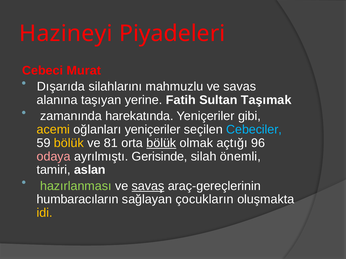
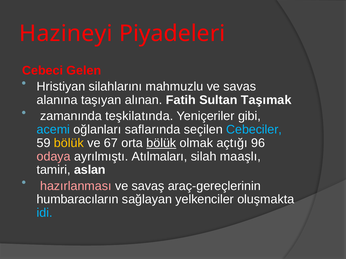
Murat: Murat -> Gelen (84, 71)
Dışarıda: Dışarıda -> Hristiyan (61, 87)
yerine: yerine -> alınan (144, 100)
harekatında: harekatında -> teşkilatında (139, 116)
acemi colour: yellow -> light blue (53, 130)
oğlanları yeniçeriler: yeniçeriler -> saflarında (153, 130)
81: 81 -> 67 (111, 143)
Gerisinde: Gerisinde -> Atılmaları (160, 157)
önemli: önemli -> maaşlı (240, 157)
hazırlanması colour: light green -> pink (76, 186)
savaş underline: present -> none (148, 186)
çocukların: çocukların -> yelkenciler (205, 200)
idi colour: yellow -> light blue (45, 213)
